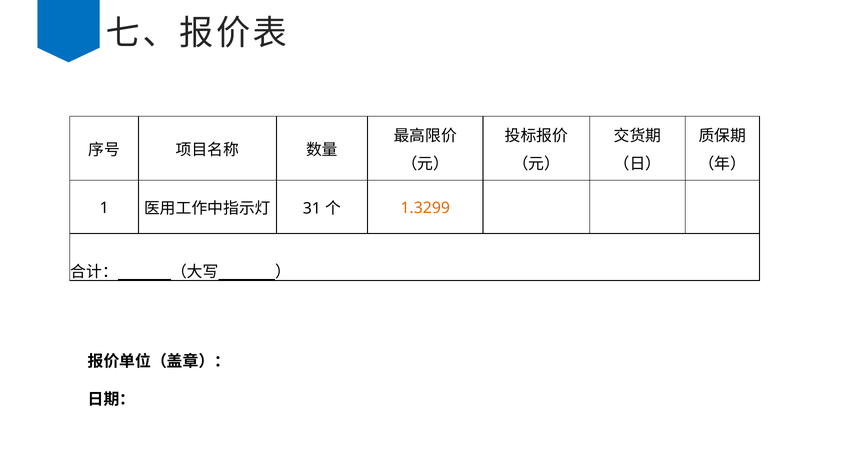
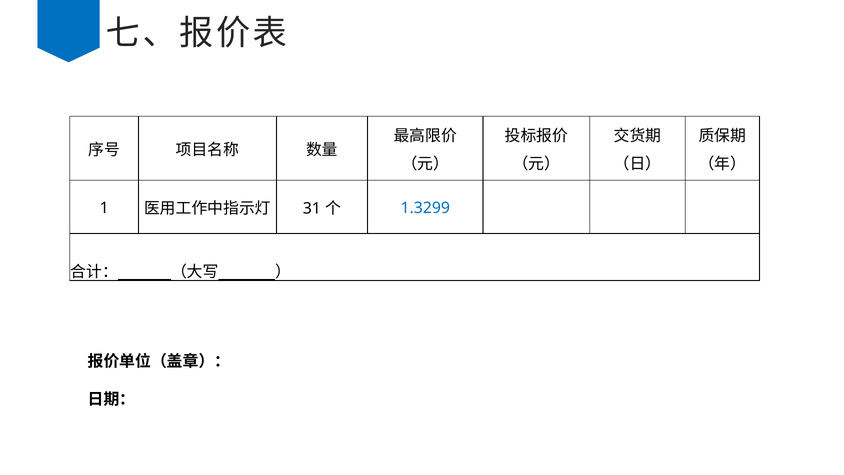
1.3299 colour: orange -> blue (425, 208)
